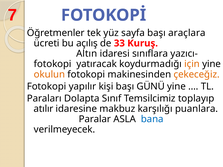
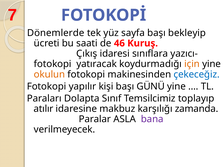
Öğretmenler: Öğretmenler -> Dönemlerde (56, 33)
araçlara: araçlara -> bekleyip (187, 33)
açılış: açılış -> saati (87, 43)
33: 33 -> 46 (119, 43)
Altın: Altın -> Çıkış (87, 54)
çekeceğiz colour: orange -> blue (197, 74)
puanlara: puanlara -> zamanda (197, 109)
bana colour: blue -> purple (152, 119)
